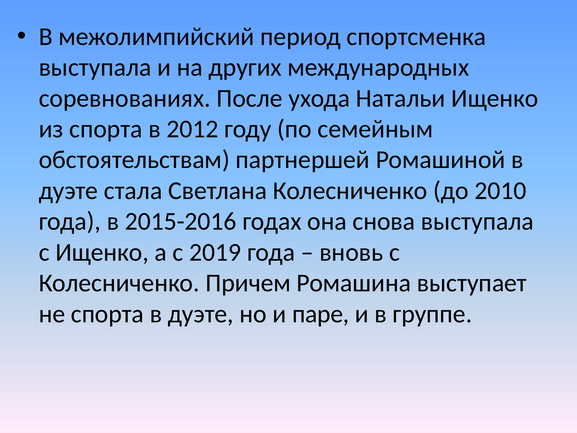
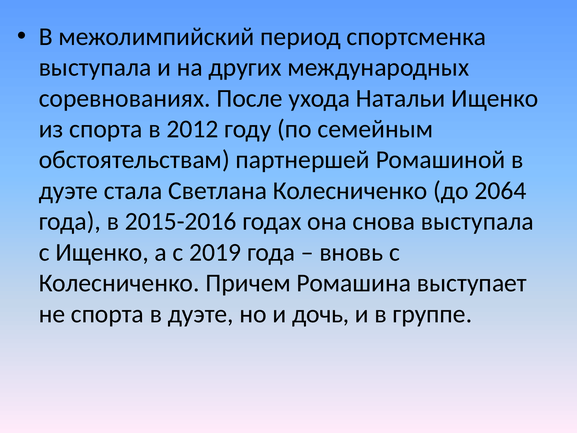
2010: 2010 -> 2064 (500, 191)
паре: паре -> дочь (321, 314)
